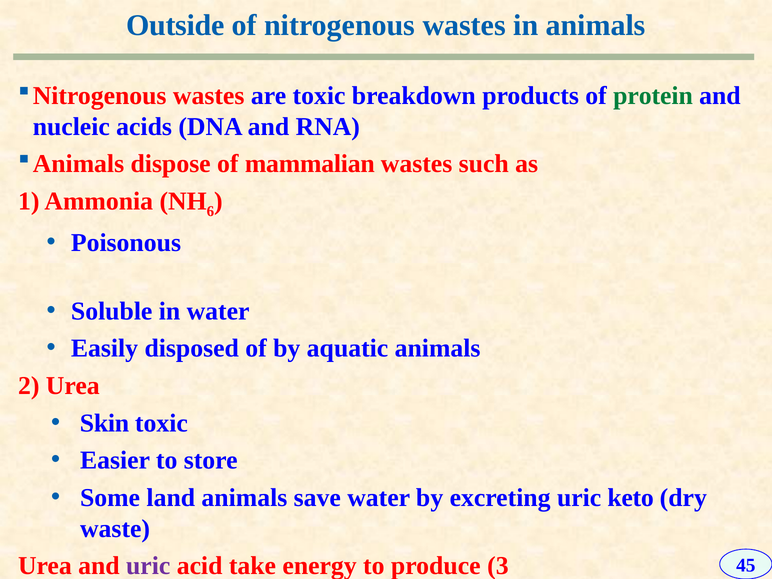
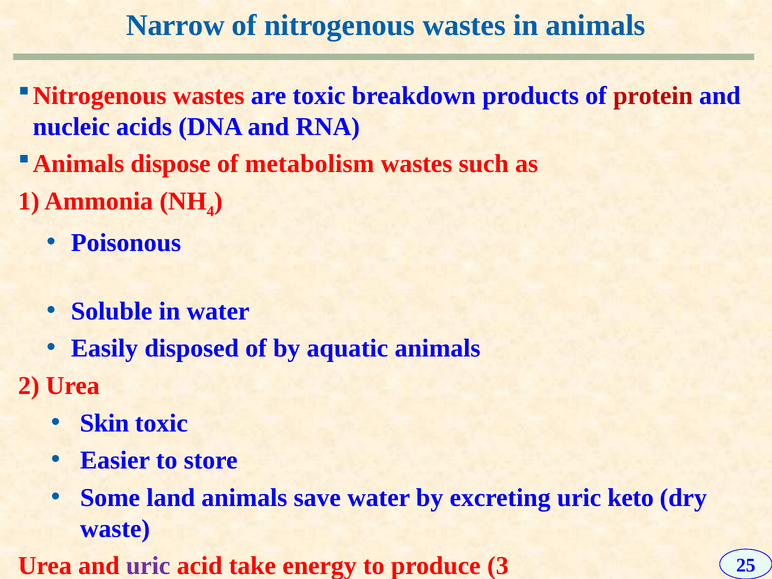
Outside: Outside -> Narrow (175, 26)
protein colour: green -> red (653, 96)
mammalian: mammalian -> metabolism (310, 164)
6: 6 -> 4 (210, 211)
45: 45 -> 25 (746, 565)
